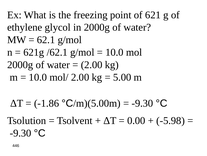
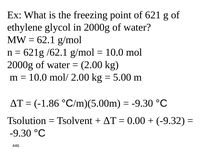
-5.98: -5.98 -> -9.32 (171, 120)
